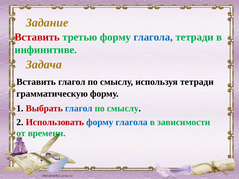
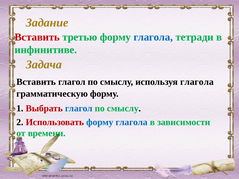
используя тетради: тетради -> глагола (197, 82)
